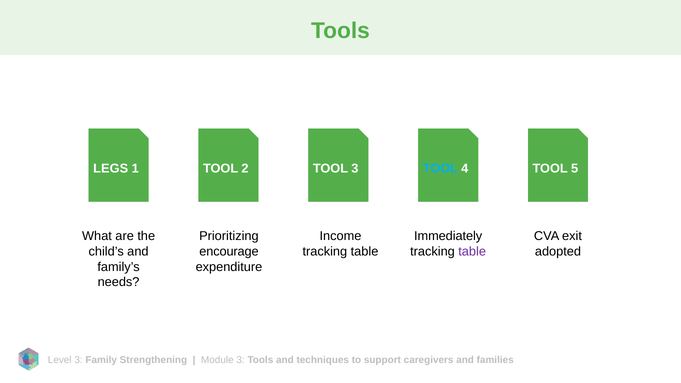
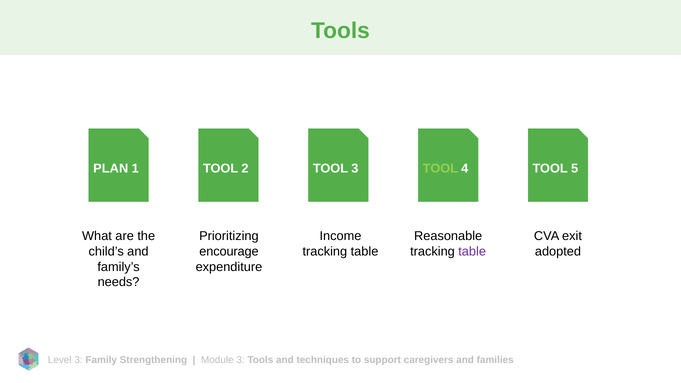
LEGS: LEGS -> PLAN (111, 169)
TOOL colour: light blue -> light green (440, 169)
Immediately: Immediately -> Reasonable (448, 236)
